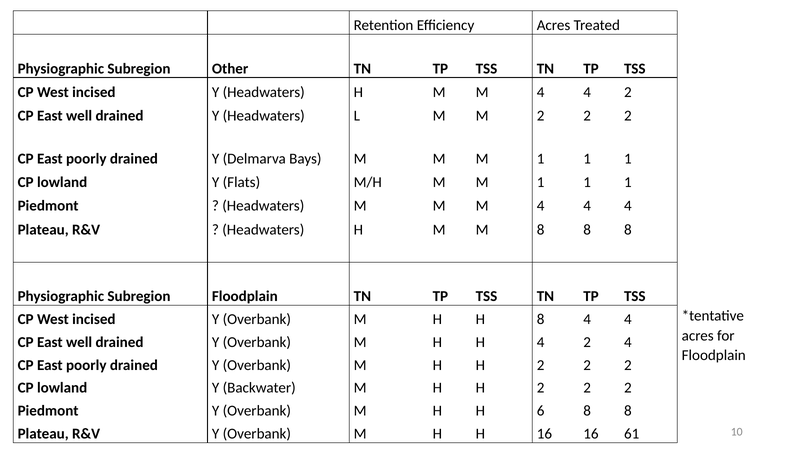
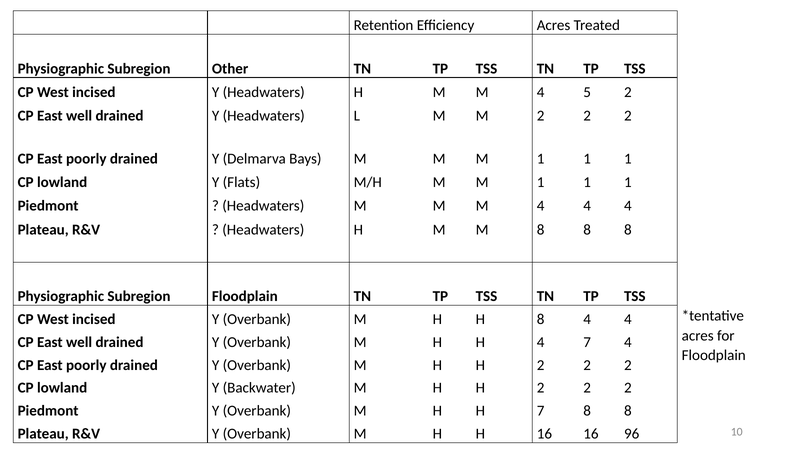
4: 4 -> 5 (587, 92)
H 4 2: 2 -> 7 (587, 342)
H 6: 6 -> 7 (541, 411)
61: 61 -> 96 (632, 434)
